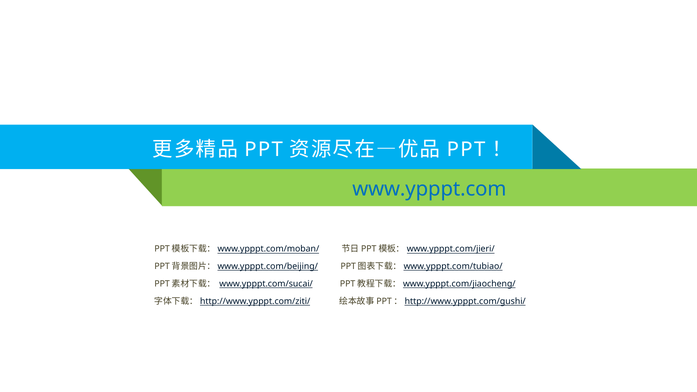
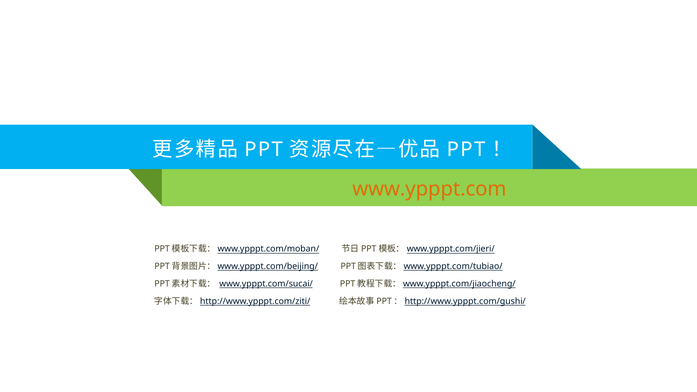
www.ypppt.com colour: blue -> orange (429, 189)
